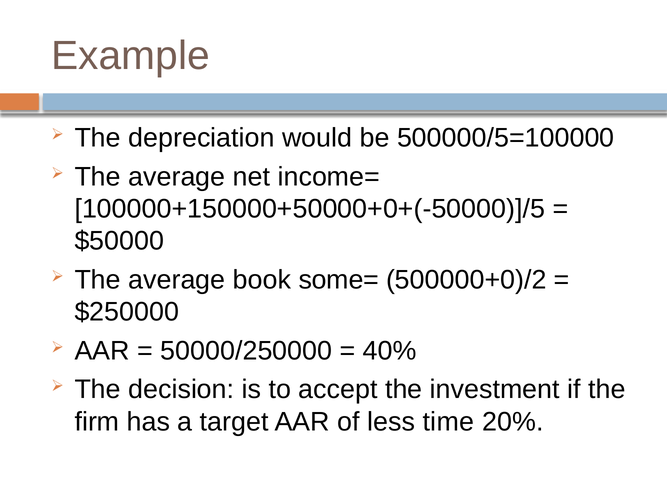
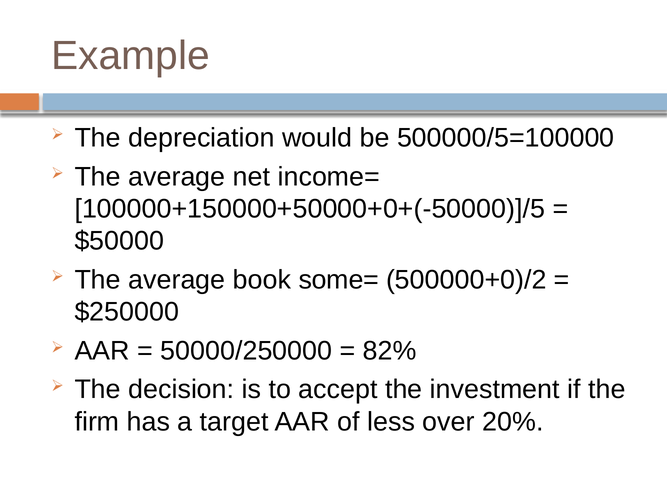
40%: 40% -> 82% (390, 351)
time: time -> over (449, 422)
